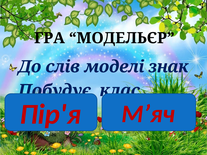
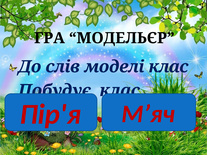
моделі знак: знак -> клас (168, 67)
